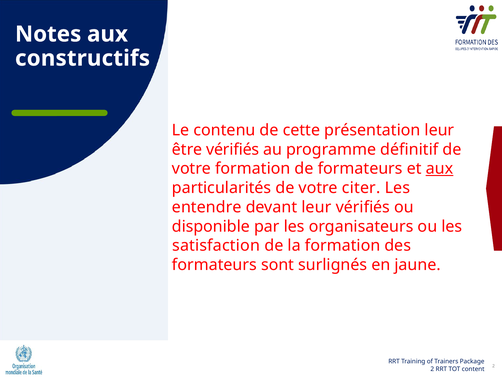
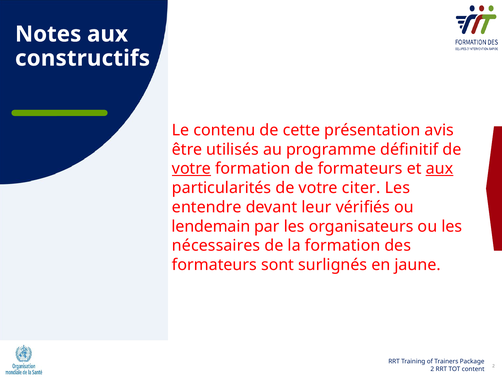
présentation leur: leur -> avis (439, 130)
être vérifiés: vérifiés -> utilisés (233, 149)
votre underline: none -> present (191, 168)
disponible: disponible -> lendemain (211, 226)
satisfaction: satisfaction -> nécessaires (216, 245)
